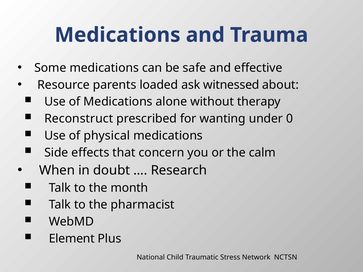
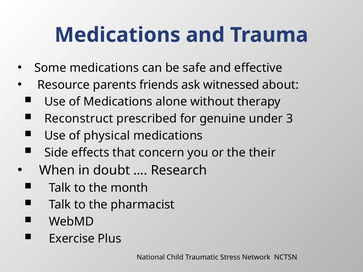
loaded: loaded -> friends (159, 85)
wanting: wanting -> genuine (223, 119)
0: 0 -> 3 (290, 119)
calm: calm -> their (262, 153)
Element: Element -> Exercise (72, 239)
